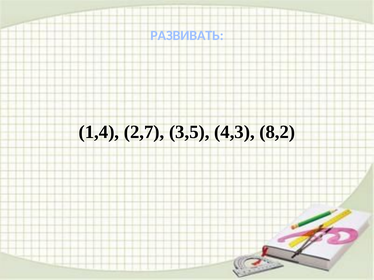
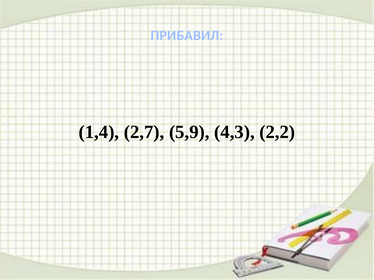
РАЗВИВАТЬ: РАЗВИВАТЬ -> ПРИБАВИЛ (187, 36)
3,5: 3,5 -> 5,9 (189, 132)
8,2: 8,2 -> 2,2 (277, 132)
